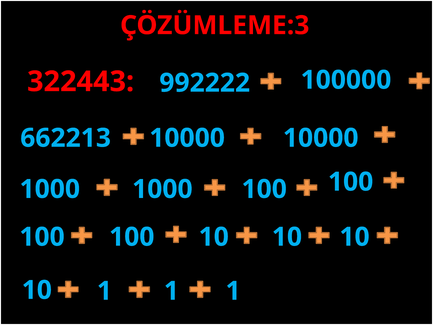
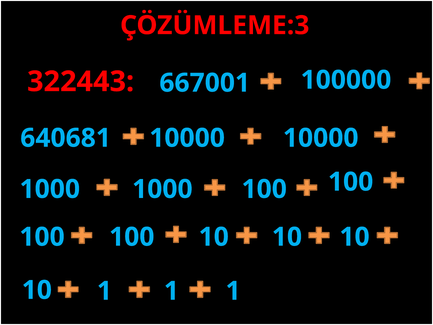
992222: 992222 -> 667001 (205, 83)
662213: 662213 -> 640681 (66, 138)
